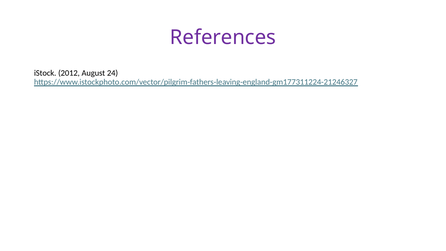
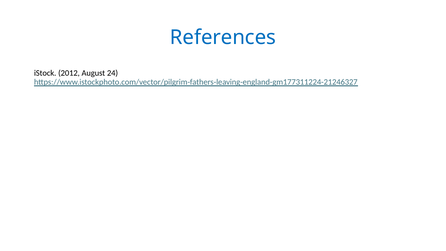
References colour: purple -> blue (223, 37)
